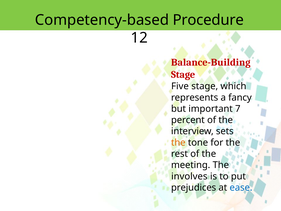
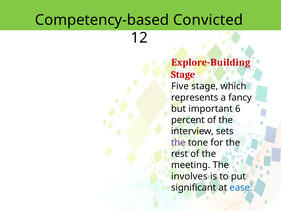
Procedure: Procedure -> Convicted (208, 20)
Balance-Building: Balance-Building -> Explore-Building (211, 62)
7: 7 -> 6 (238, 109)
the colour: orange -> purple (178, 142)
prejudices: prejudices -> significant (194, 187)
